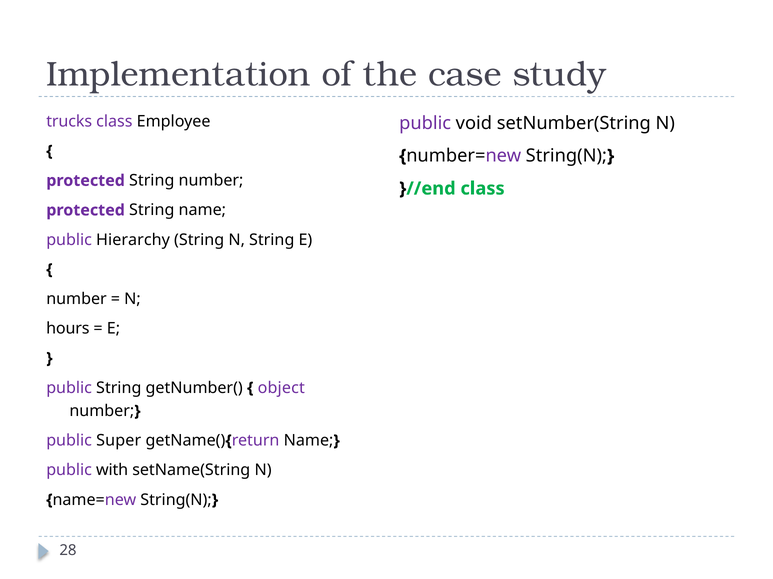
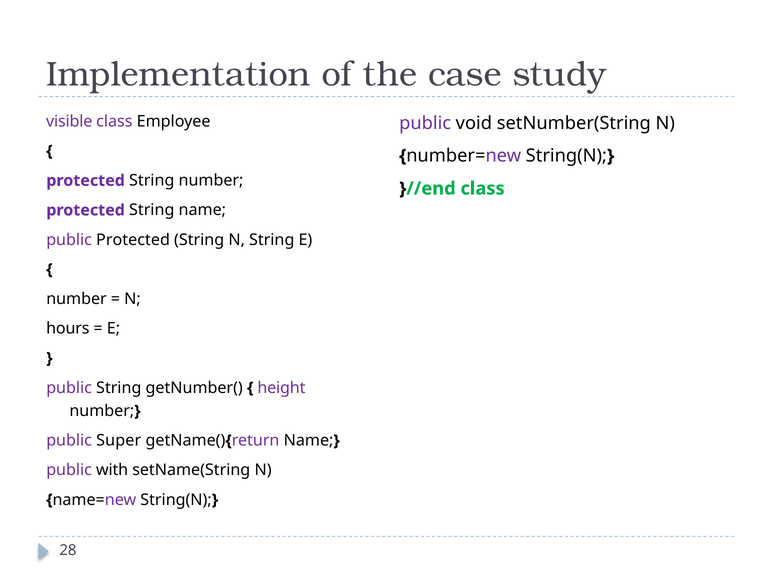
trucks: trucks -> visible (69, 122)
public Hierarchy: Hierarchy -> Protected (133, 240)
object: object -> height (281, 388)
